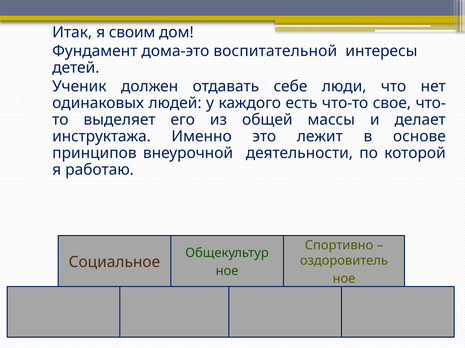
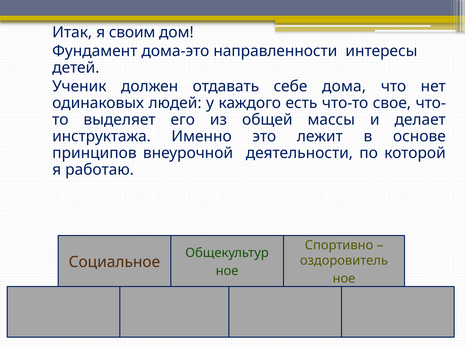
воспитательной: воспитательной -> направленности (275, 51)
люди: люди -> дома (344, 86)
